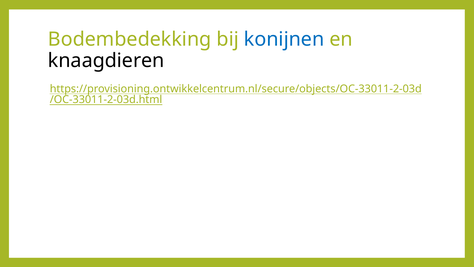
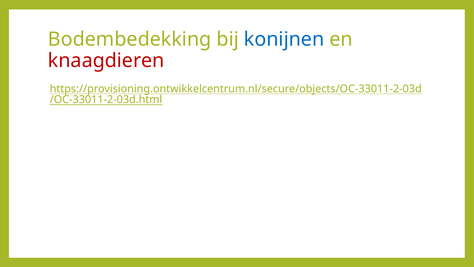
knaagdieren colour: black -> red (106, 61)
